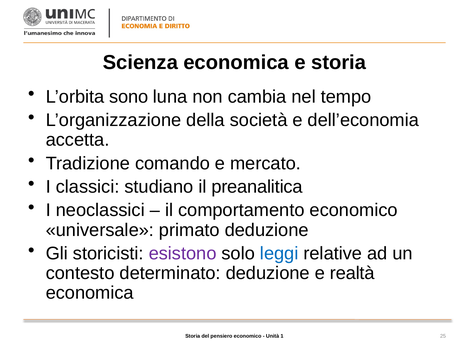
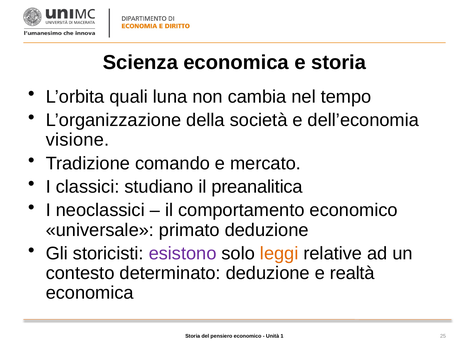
sono: sono -> quali (129, 97)
accetta: accetta -> visione (78, 140)
leggi colour: blue -> orange (279, 253)
